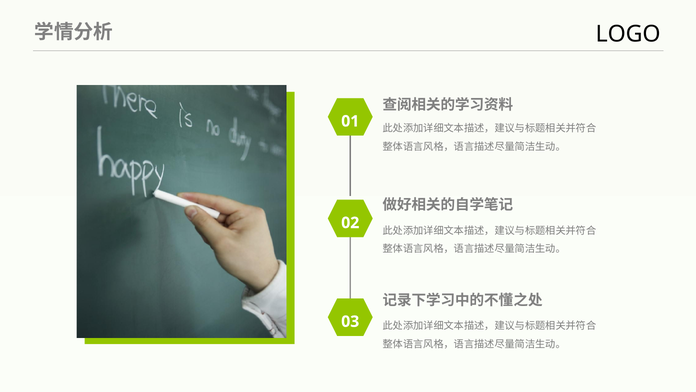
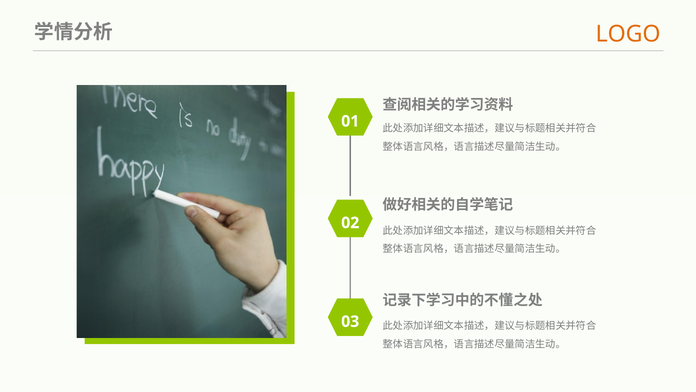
LOGO colour: black -> orange (628, 34)
